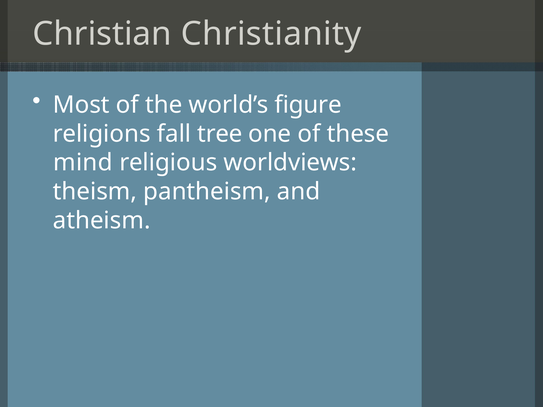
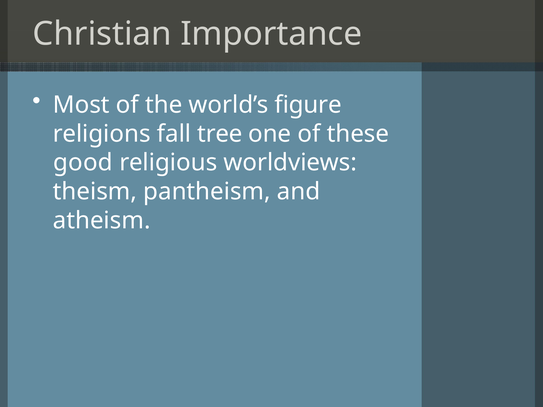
Christianity: Christianity -> Importance (271, 34)
mind: mind -> good (83, 163)
